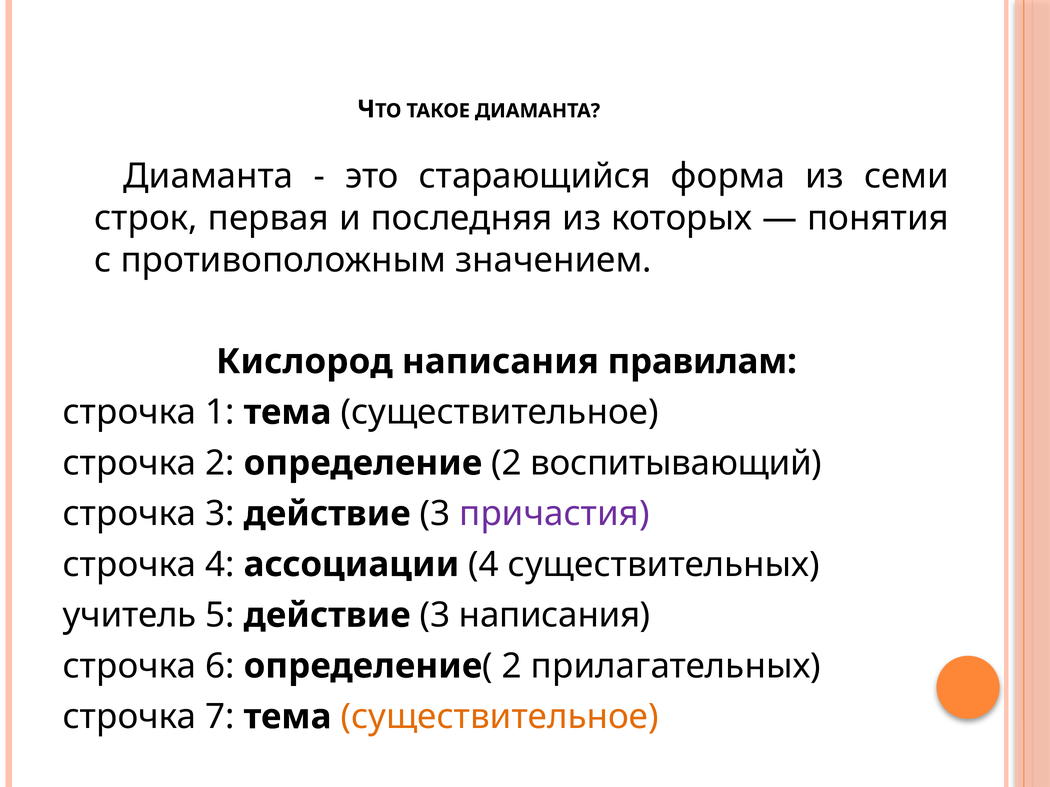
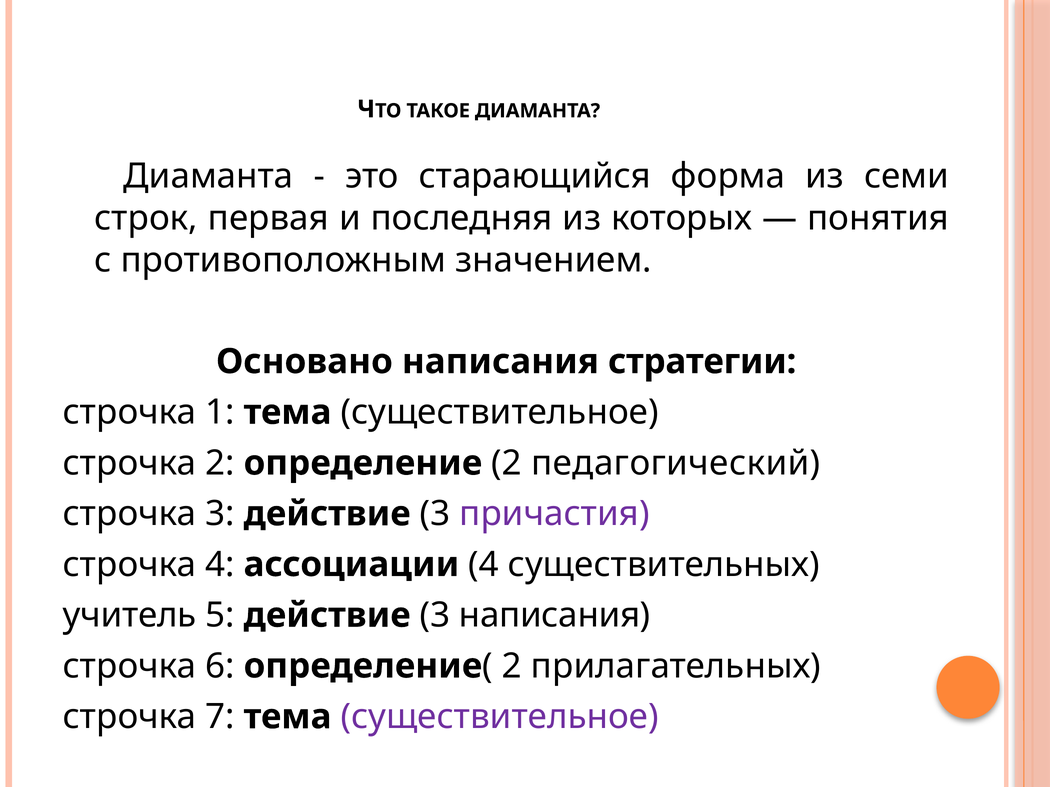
Кислород: Кислород -> Основано (304, 362)
правилам: правилам -> стратегии (702, 362)
воспитывающий: воспитывающий -> педагогический (676, 463)
существительное colour: orange -> purple (500, 717)
